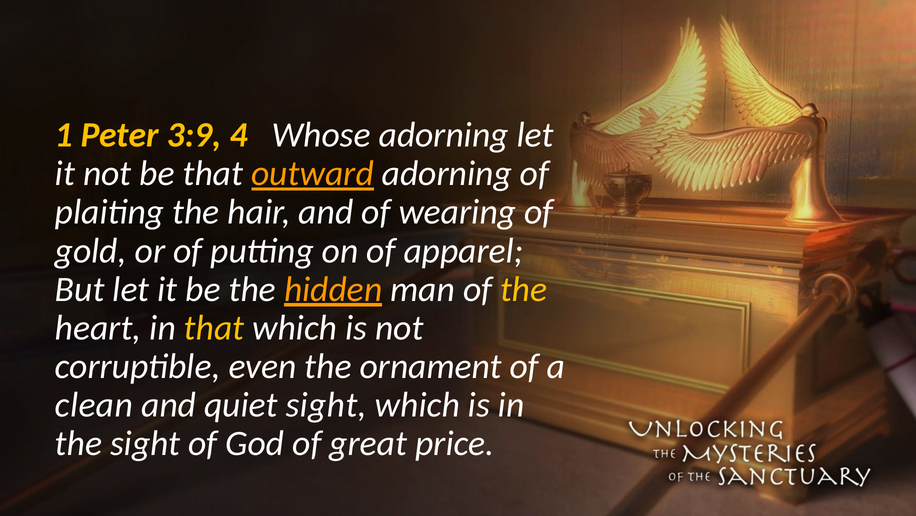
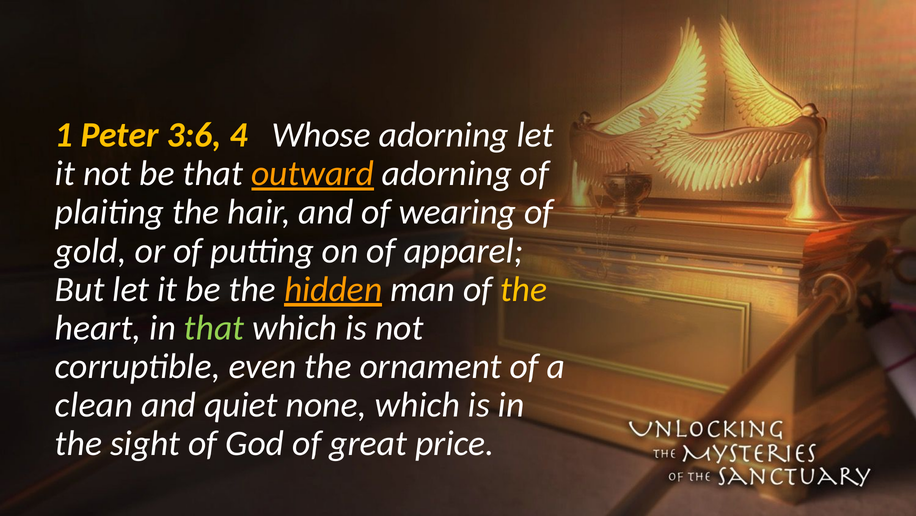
3:9: 3:9 -> 3:6 (194, 135)
that colour: yellow -> light green (214, 327)
quiet sight: sight -> none (326, 404)
